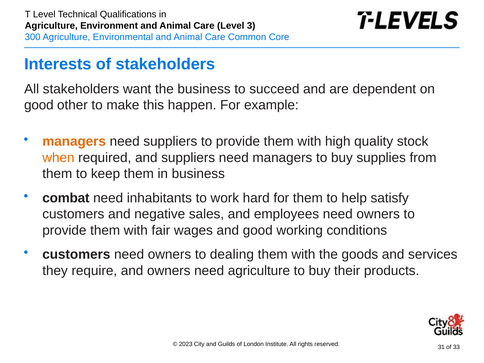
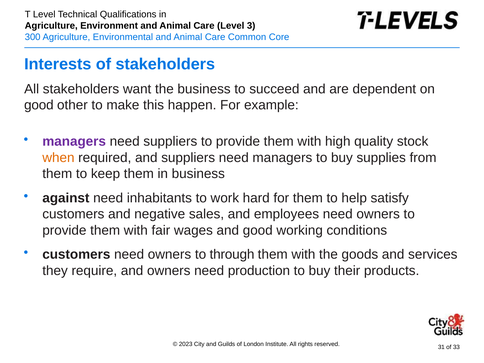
managers colour: orange -> purple (74, 142)
combat: combat -> against (66, 198)
dealing: dealing -> through (232, 255)
need agriculture: agriculture -> production (259, 271)
